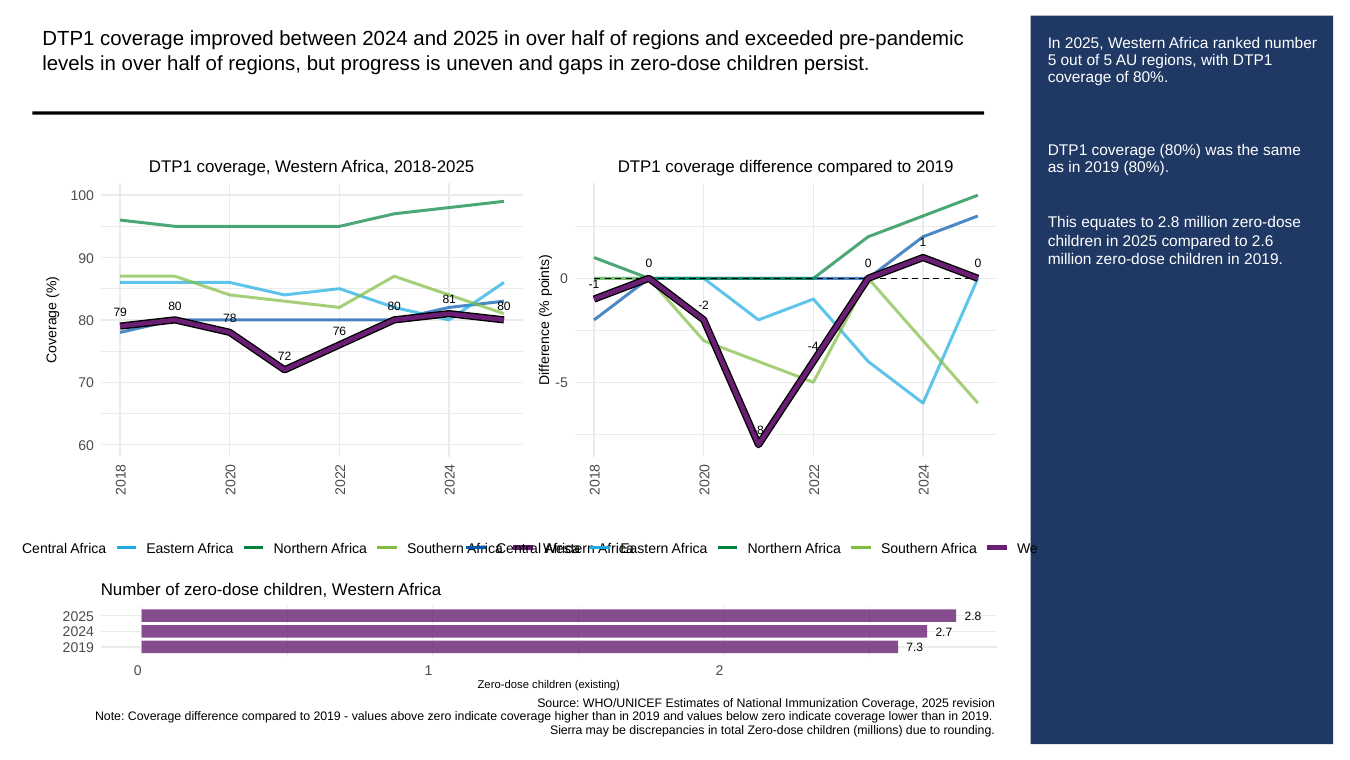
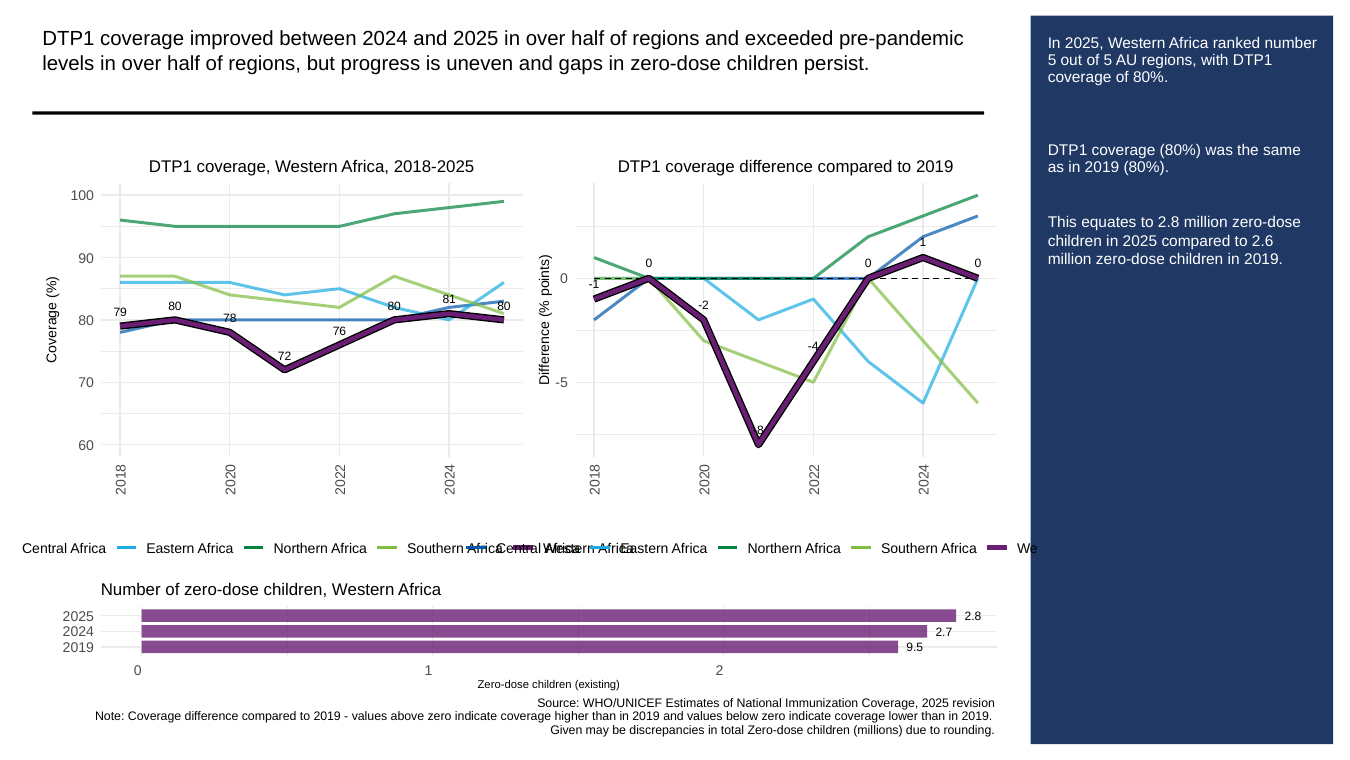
7.3: 7.3 -> 9.5 (915, 647)
Sierra: Sierra -> Given (566, 730)
